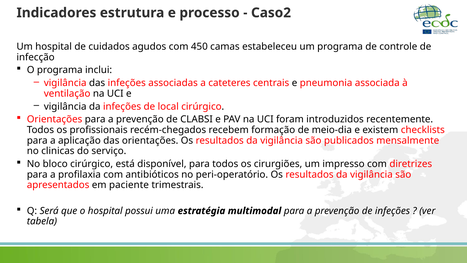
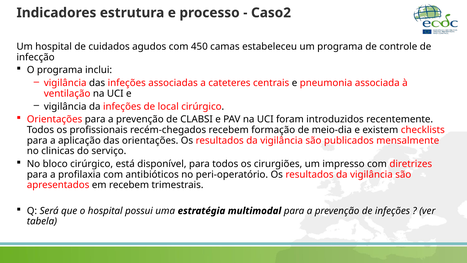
em paciente: paciente -> recebem (129, 185)
